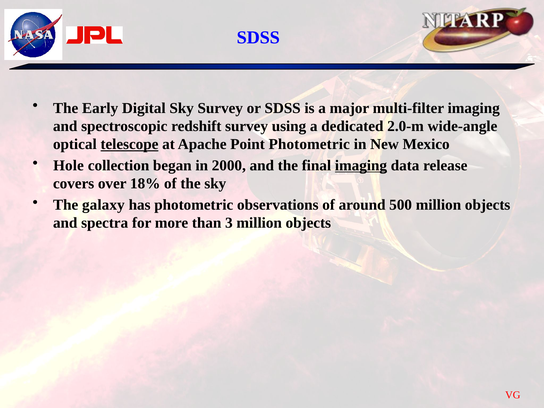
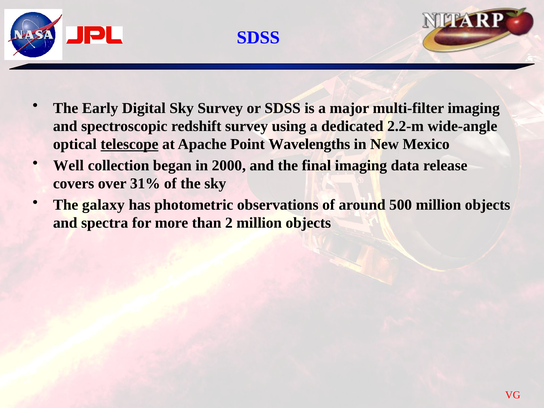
2.0-m: 2.0-m -> 2.2-m (406, 126)
Point Photometric: Photometric -> Wavelengths (309, 144)
Hole: Hole -> Well (68, 165)
imaging underline: present -> none (361, 165)
18%: 18% -> 31% (145, 184)
3: 3 -> 2 (229, 223)
